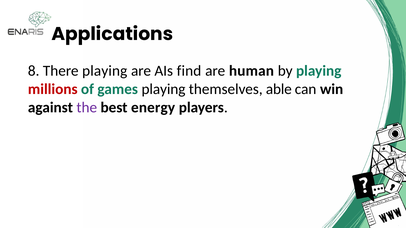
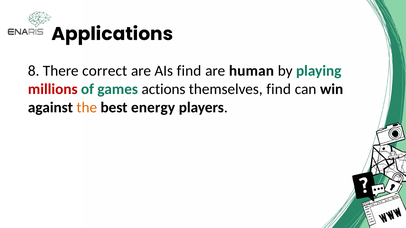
There playing: playing -> correct (105, 71)
games playing: playing -> actions (163, 89)
themselves able: able -> find (279, 89)
the colour: purple -> orange (87, 108)
